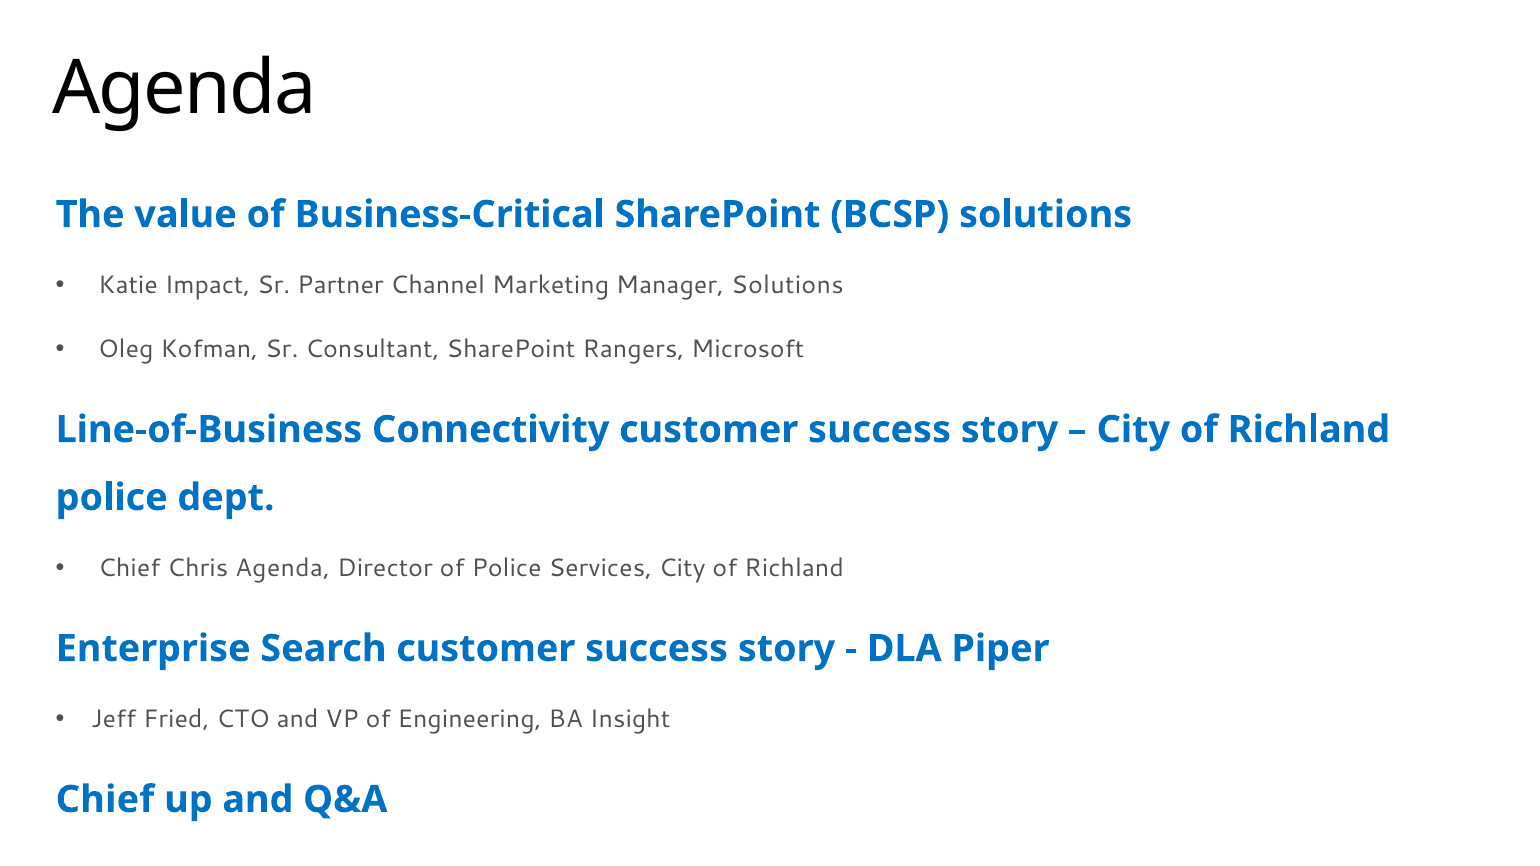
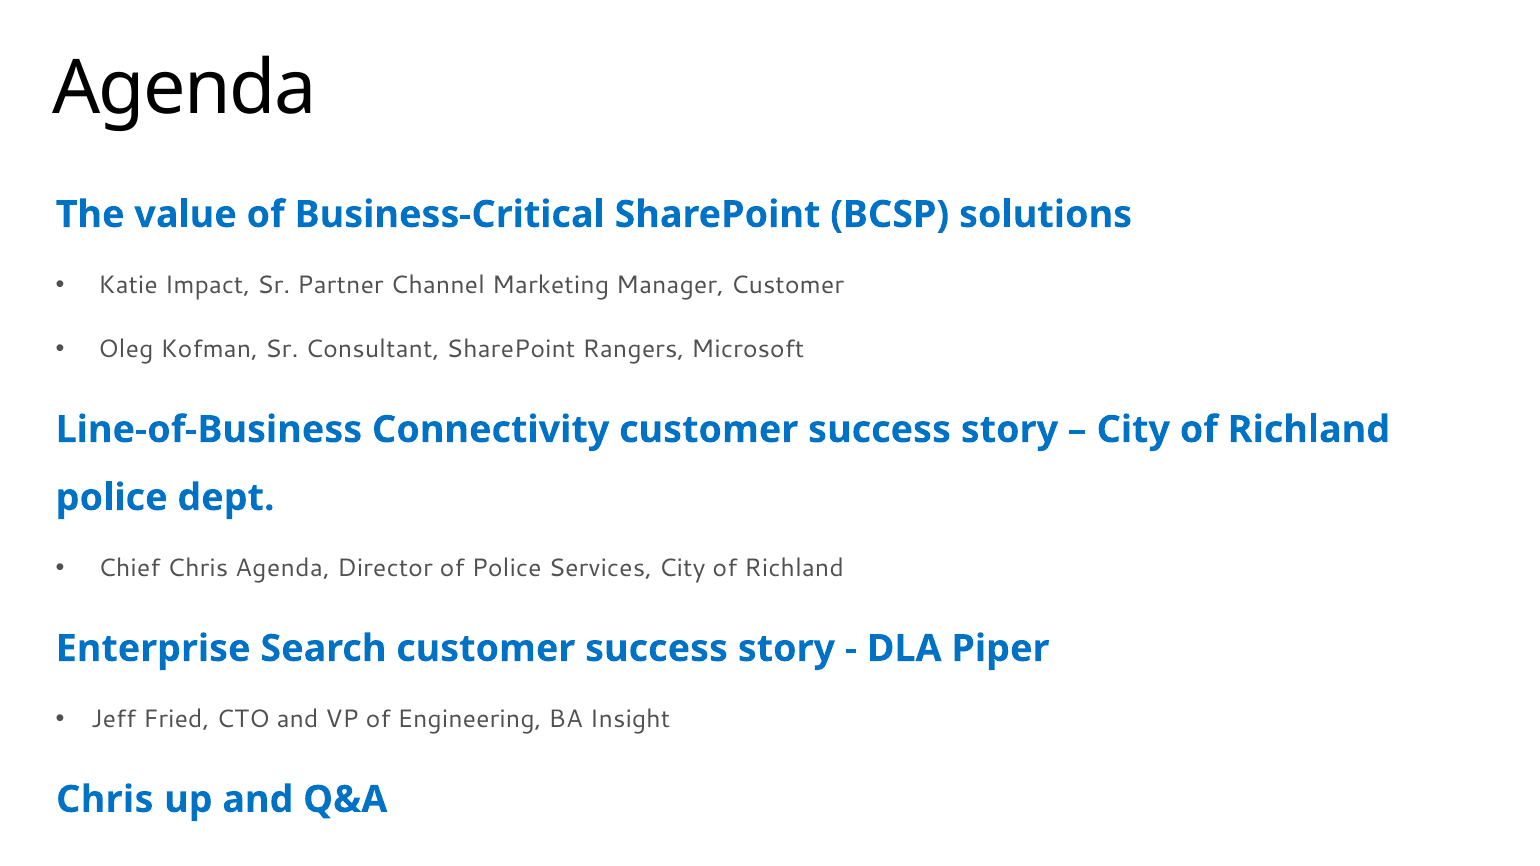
Manager Solutions: Solutions -> Customer (788, 285)
Chief: Chief -> Chris (105, 800)
